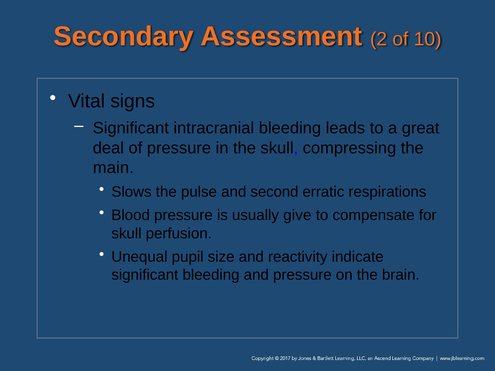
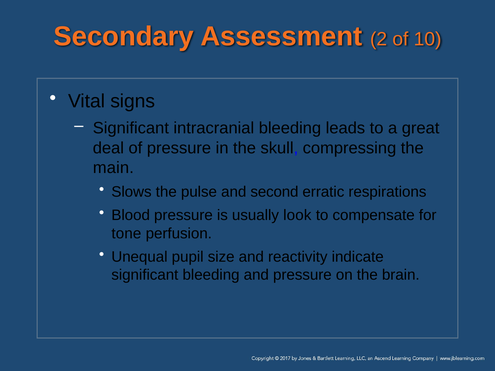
give: give -> look (297, 215)
skull: skull -> tone (126, 234)
